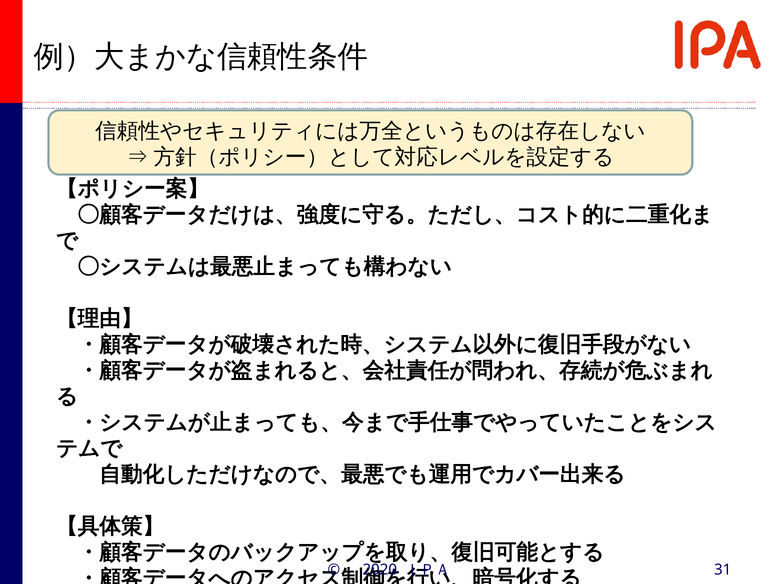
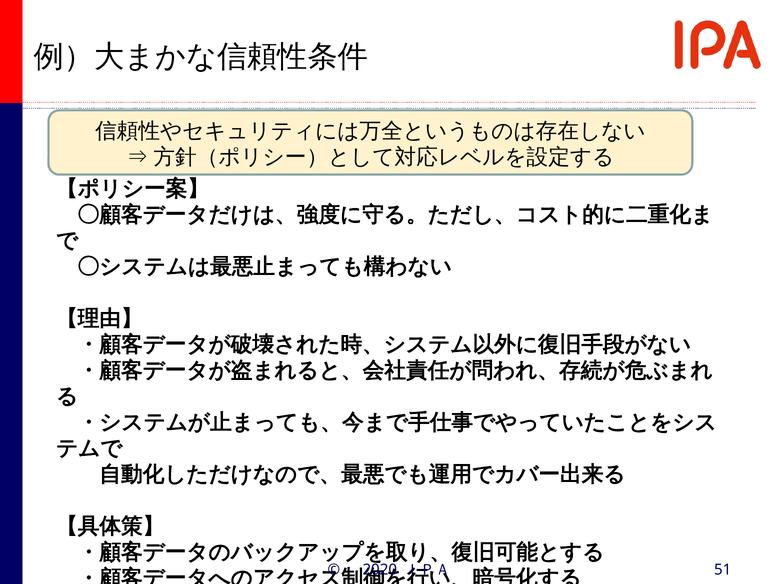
31: 31 -> 51 (723, 569)
